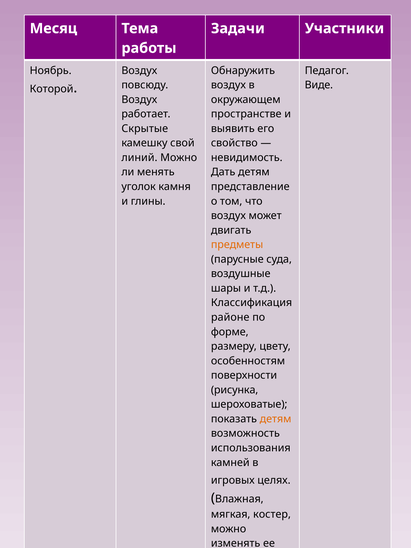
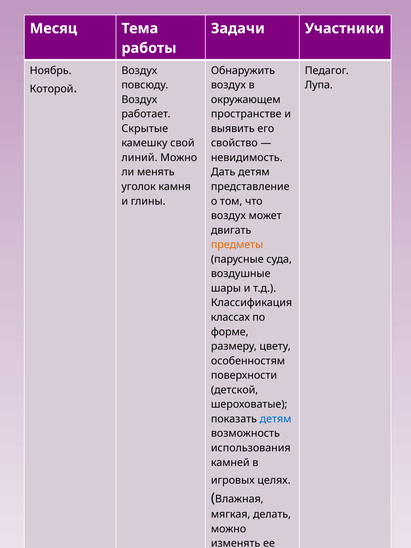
Виде: Виде -> Лупа (319, 85)
районе: районе -> классах (230, 317)
рисунка: рисунка -> детской (235, 390)
детям colour: orange -> blue (276, 419)
костер: костер -> делать (272, 514)
